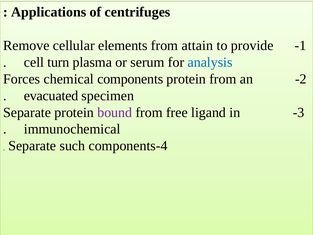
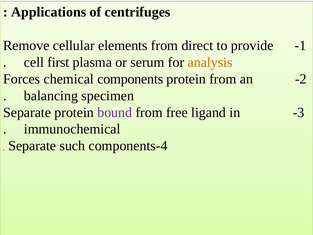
attain: attain -> direct (197, 46)
turn: turn -> first (58, 62)
analysis colour: blue -> orange (210, 62)
evacuated: evacuated -> balancing (51, 96)
